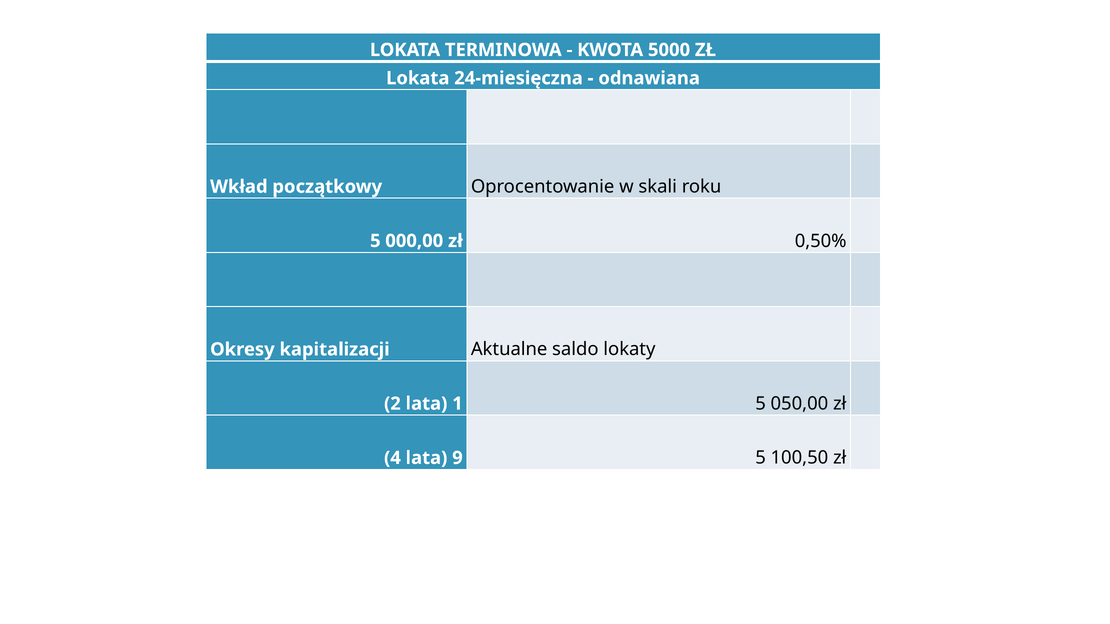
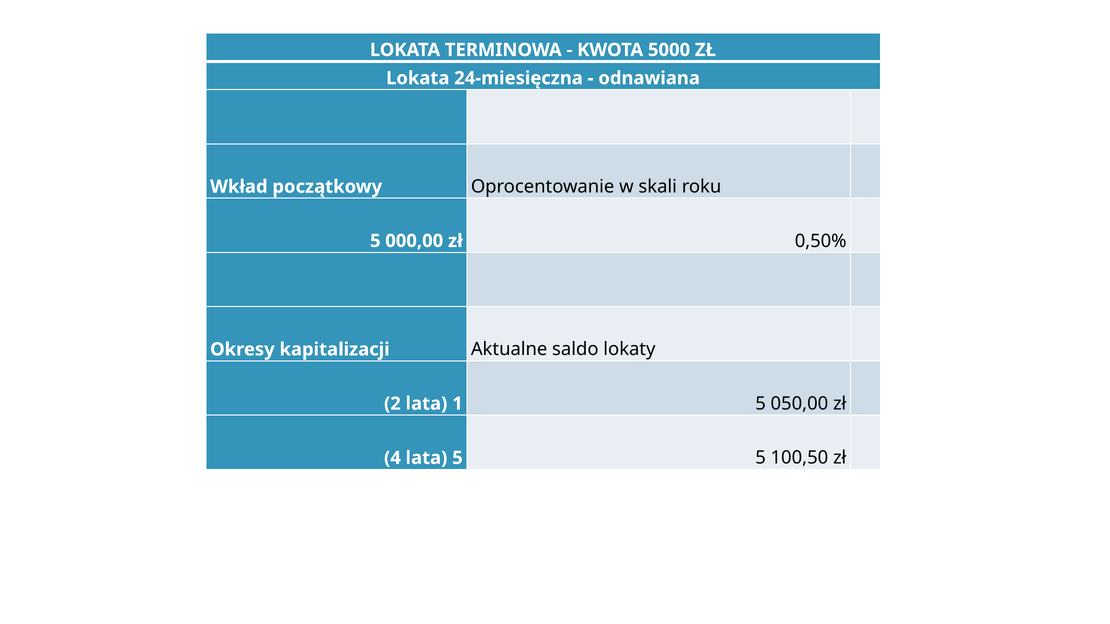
lata 9: 9 -> 5 (457, 458)
